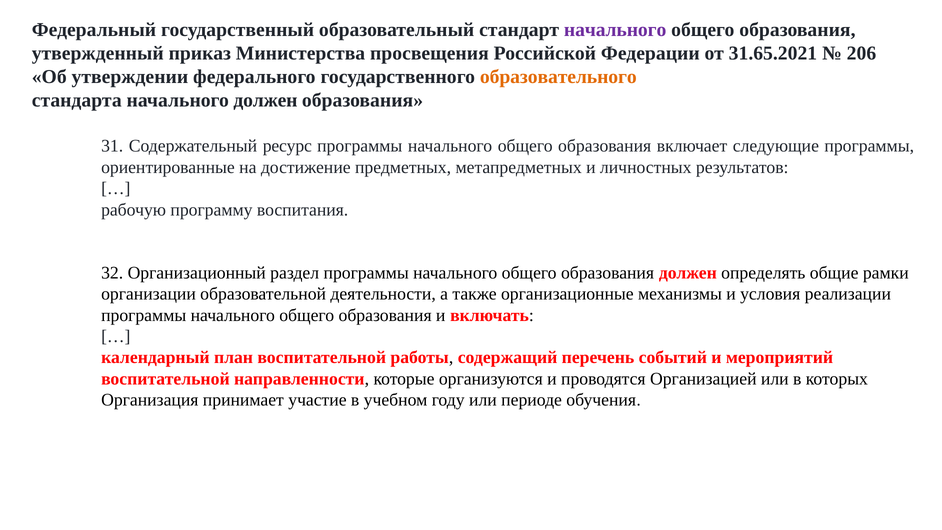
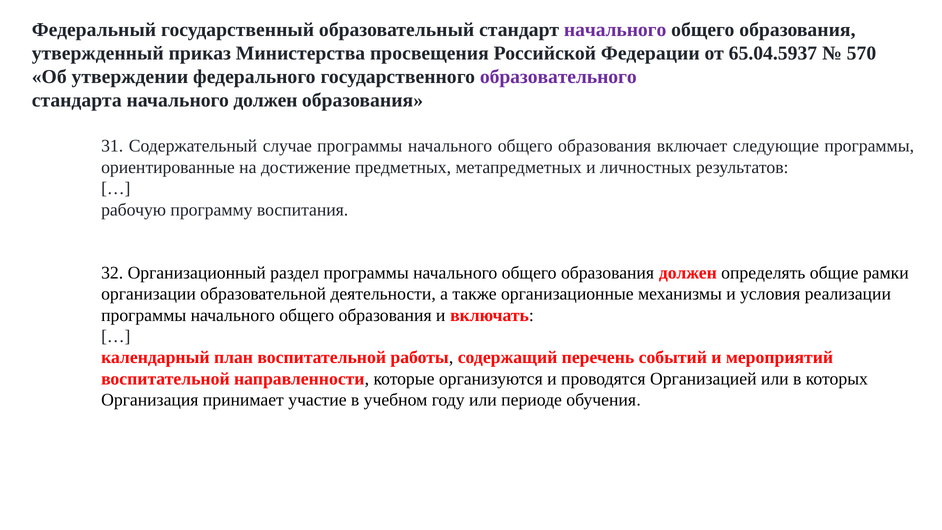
31.65.2021: 31.65.2021 -> 65.04.5937 (773, 53)
206: 206 -> 570 (861, 53)
образовательного colour: orange -> purple (558, 77)
ресурс: ресурс -> случае (287, 146)
